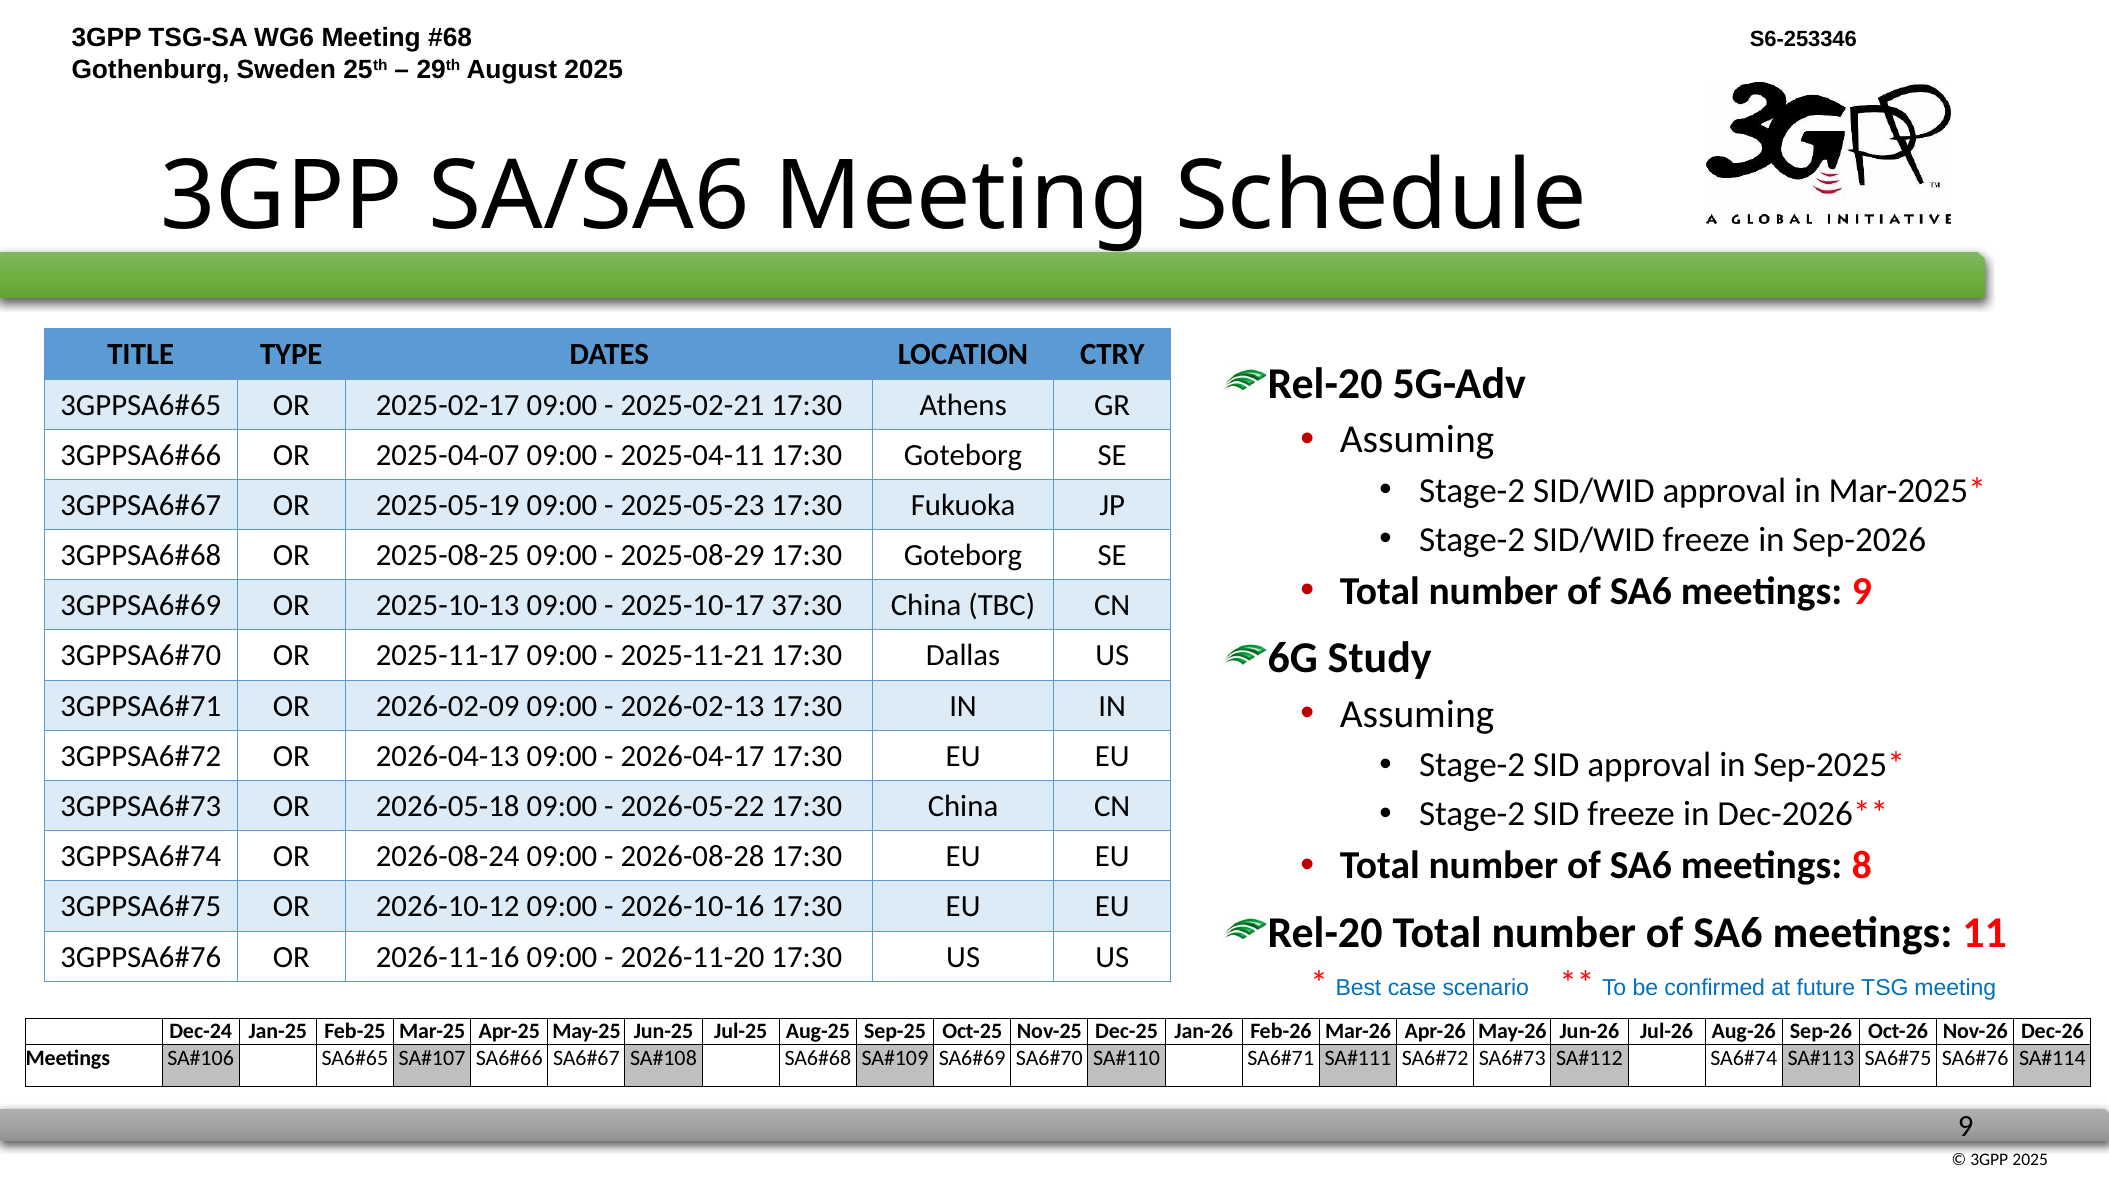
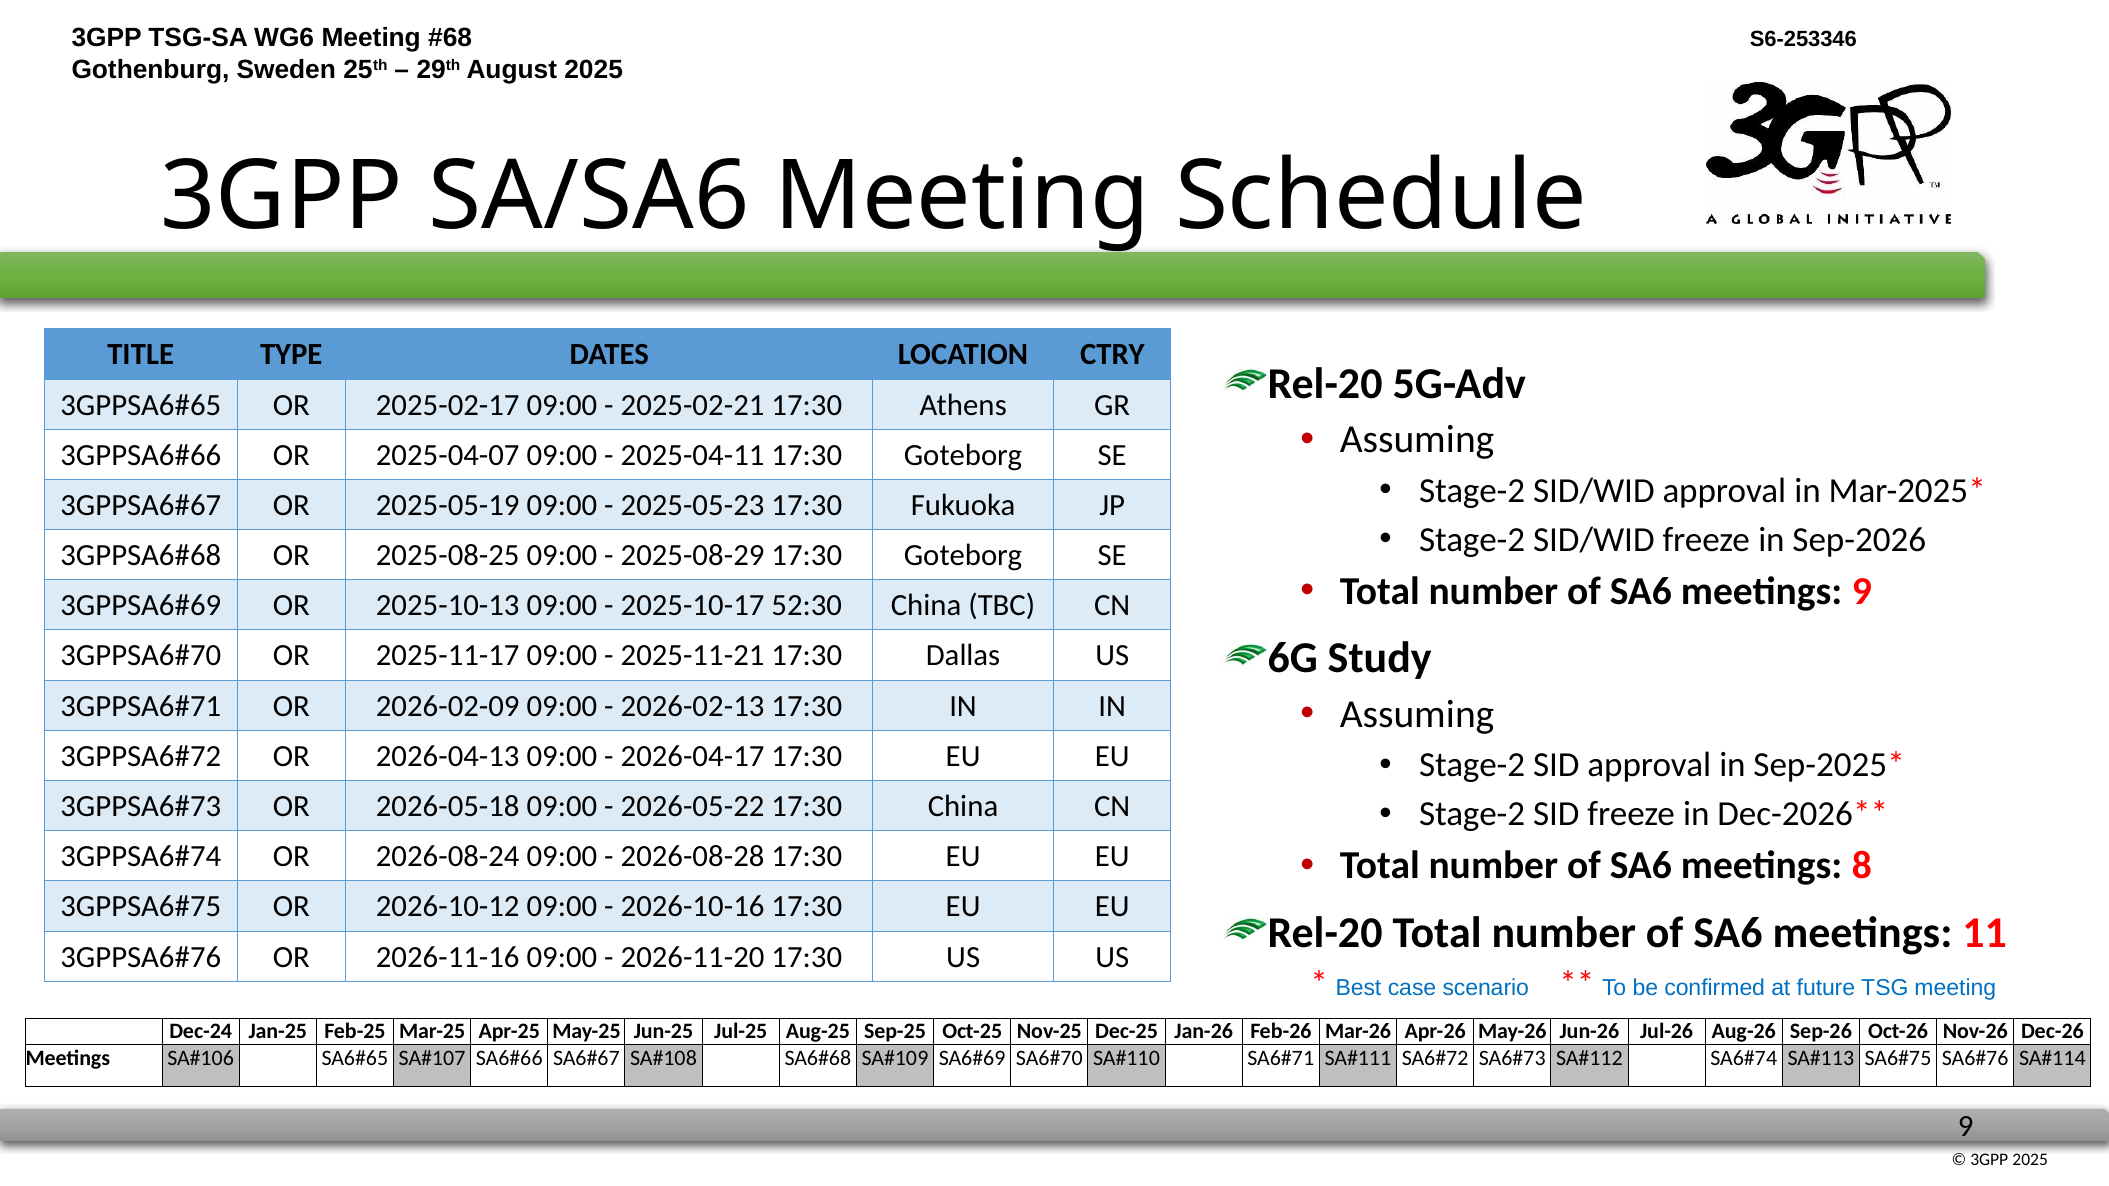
37:30: 37:30 -> 52:30 (807, 606)
